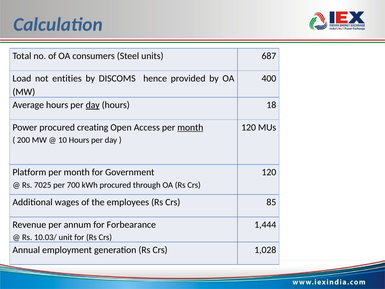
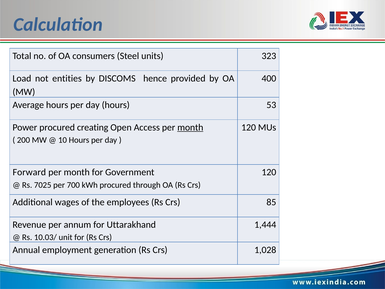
687: 687 -> 323 (269, 56)
day underline: present -> none (93, 105)
18: 18 -> 53 (271, 105)
Platform: Platform -> Forward (29, 172)
Forbearance: Forbearance -> Uttarakhand (131, 225)
